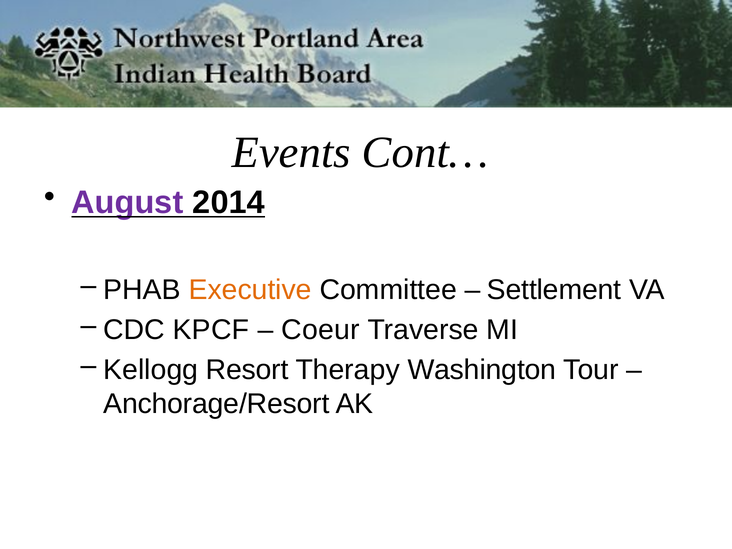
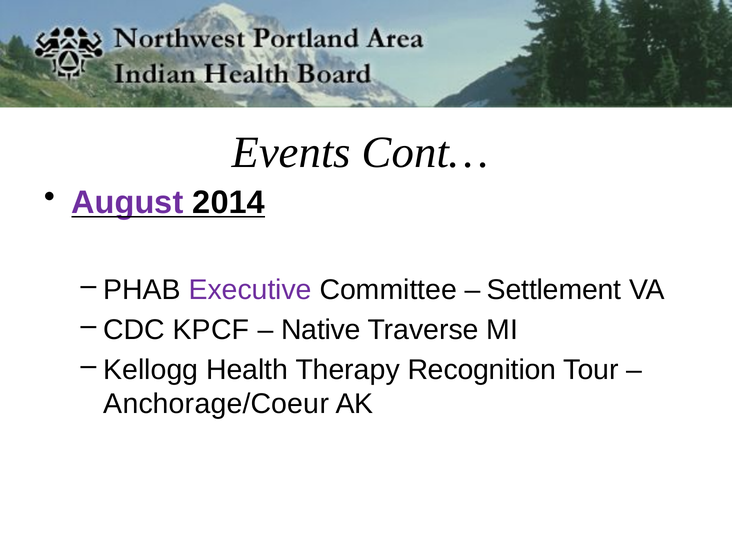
Executive colour: orange -> purple (250, 290)
Coeur: Coeur -> Native (321, 330)
Resort: Resort -> Health (247, 370)
Washington: Washington -> Recognition (482, 370)
Anchorage/Resort: Anchorage/Resort -> Anchorage/Coeur (216, 404)
